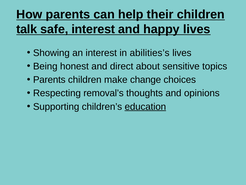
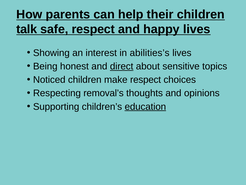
safe interest: interest -> respect (93, 29)
direct underline: none -> present (122, 66)
Parents: Parents -> Noticed (49, 80)
make change: change -> respect (146, 80)
